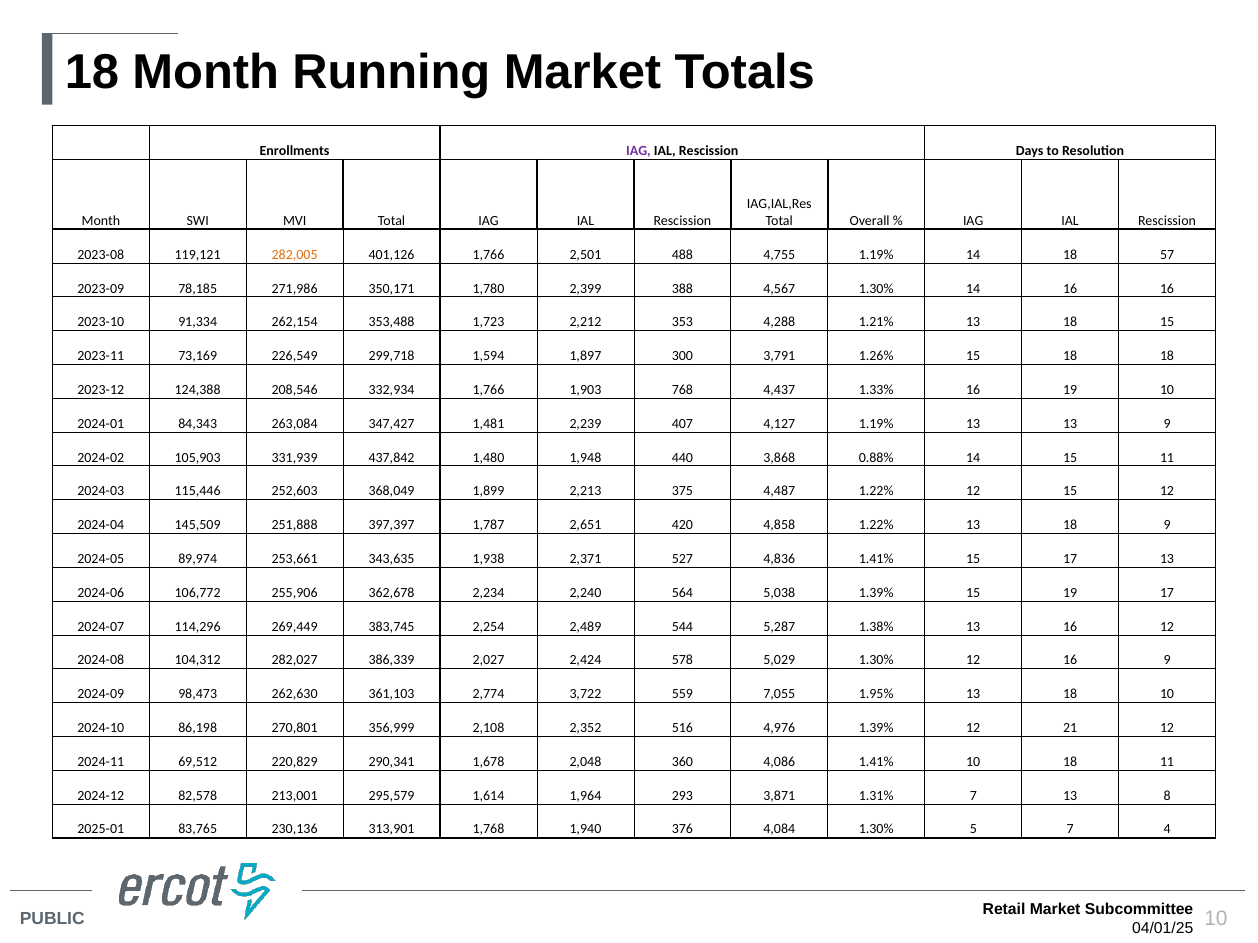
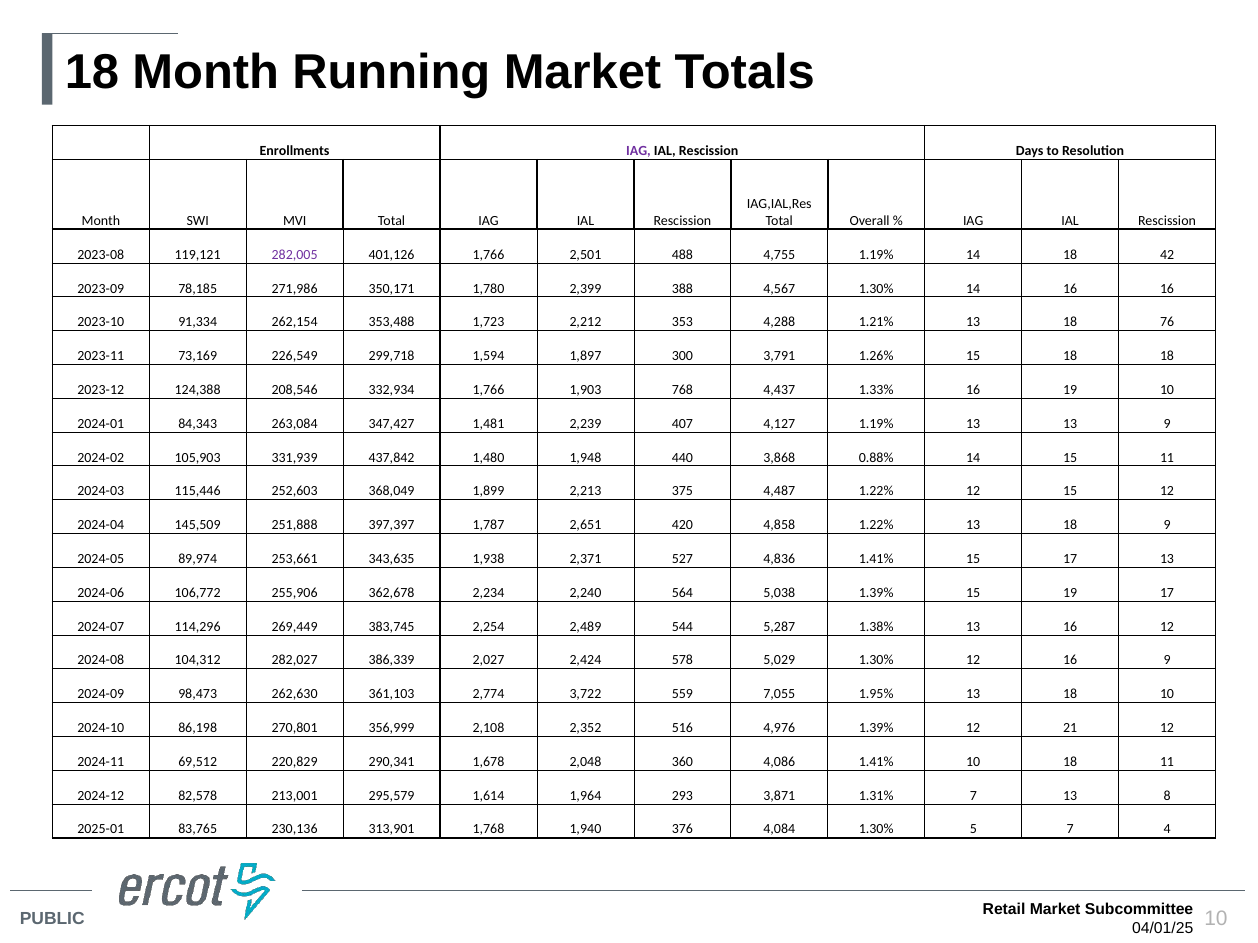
282,005 colour: orange -> purple (295, 255)
57: 57 -> 42 (1167, 255)
18 15: 15 -> 76 (1167, 322)
